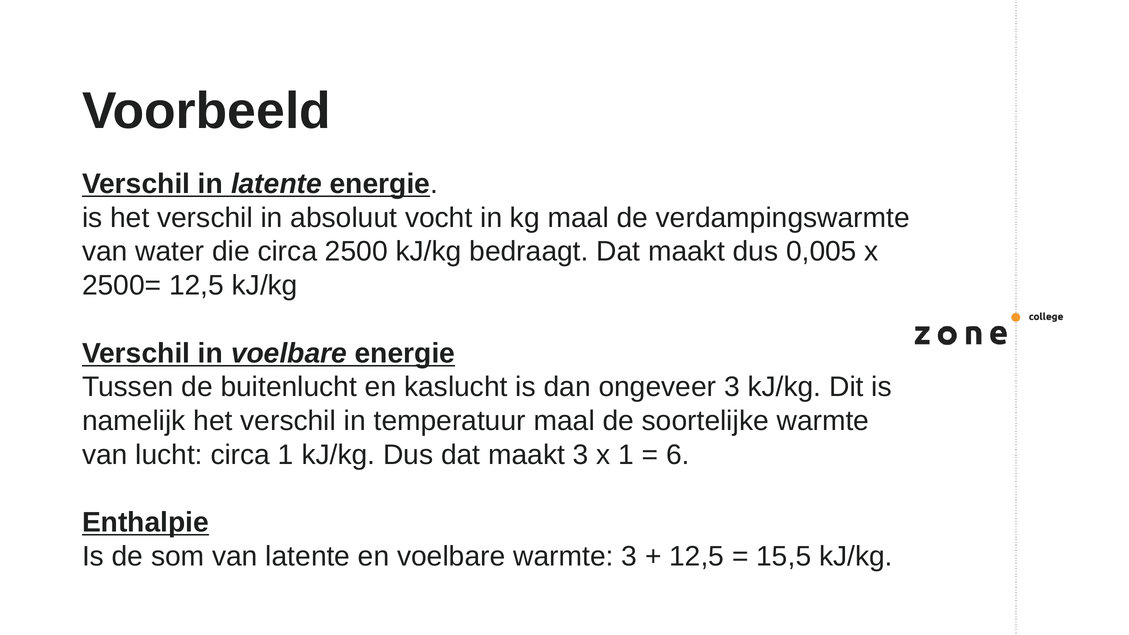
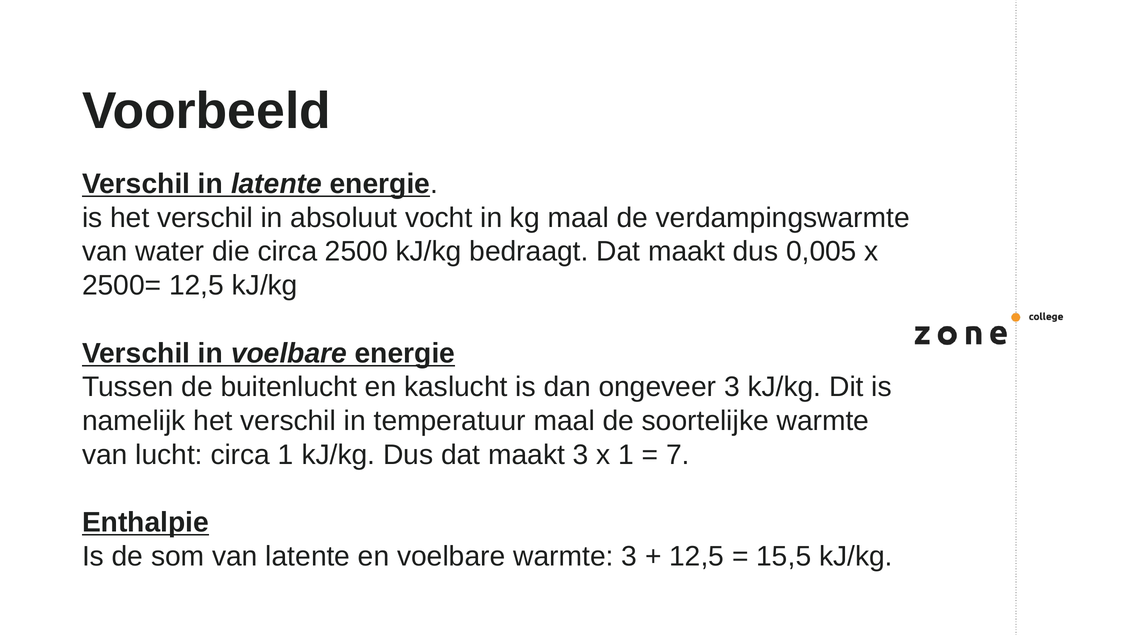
6: 6 -> 7 (678, 455)
